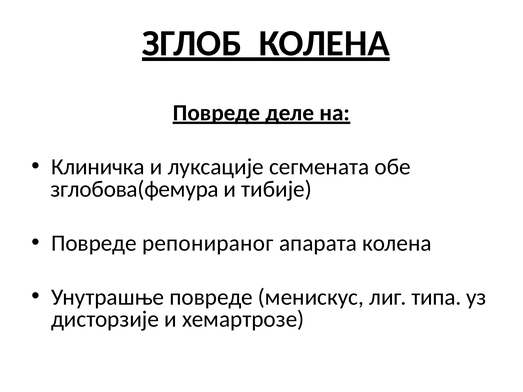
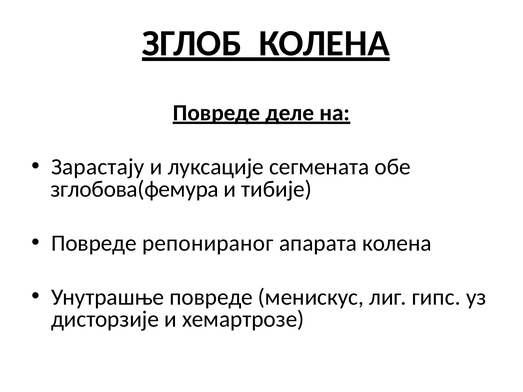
Клиничка: Клиничка -> Зарастају (98, 167)
типа: типа -> гипс (436, 297)
